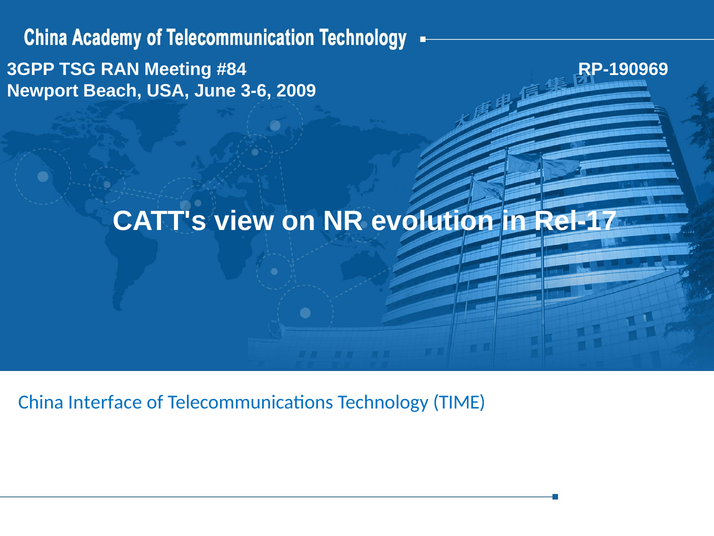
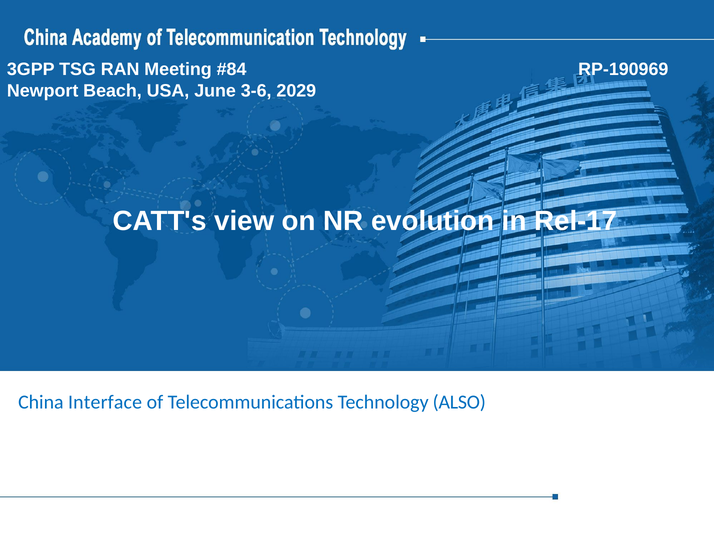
2009: 2009 -> 2029 (296, 91)
TIME: TIME -> ALSO (459, 402)
